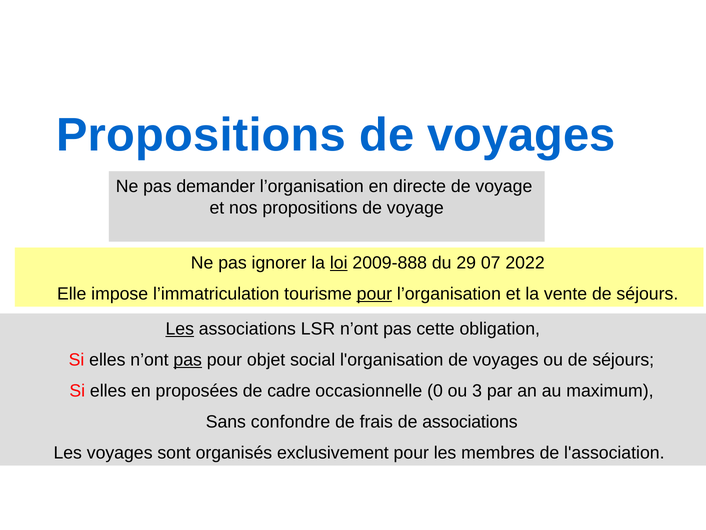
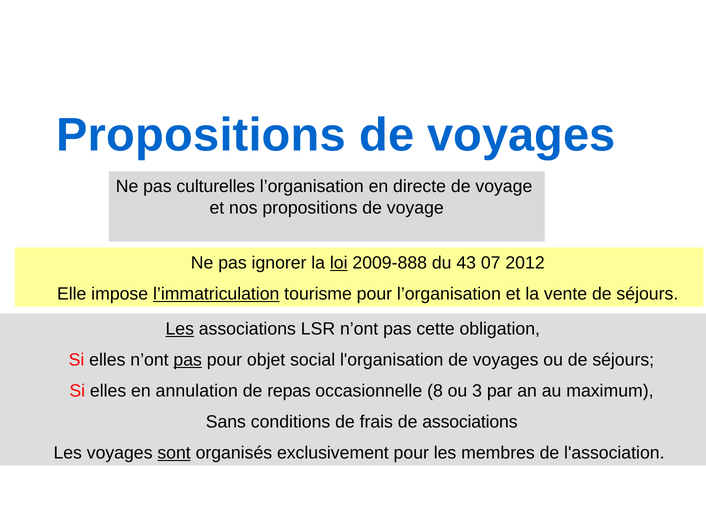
demander: demander -> culturelles (216, 186)
29: 29 -> 43 (466, 263)
2022: 2022 -> 2012 (525, 263)
l’immatriculation underline: none -> present (216, 294)
pour underline: present -> none (374, 294)
proposées: proposées -> annulation (197, 390)
cadre: cadre -> repas (289, 390)
0: 0 -> 8 (435, 390)
confondre: confondre -> conditions (291, 421)
sont underline: none -> present (174, 452)
